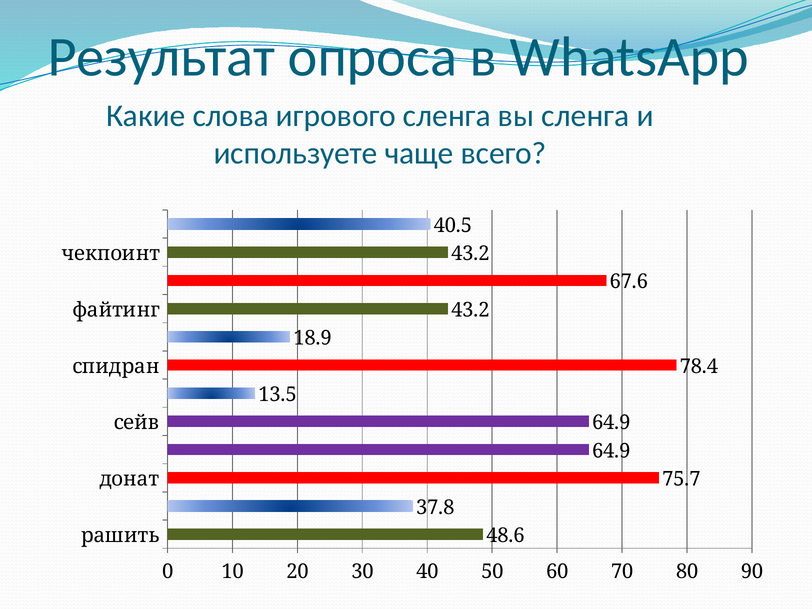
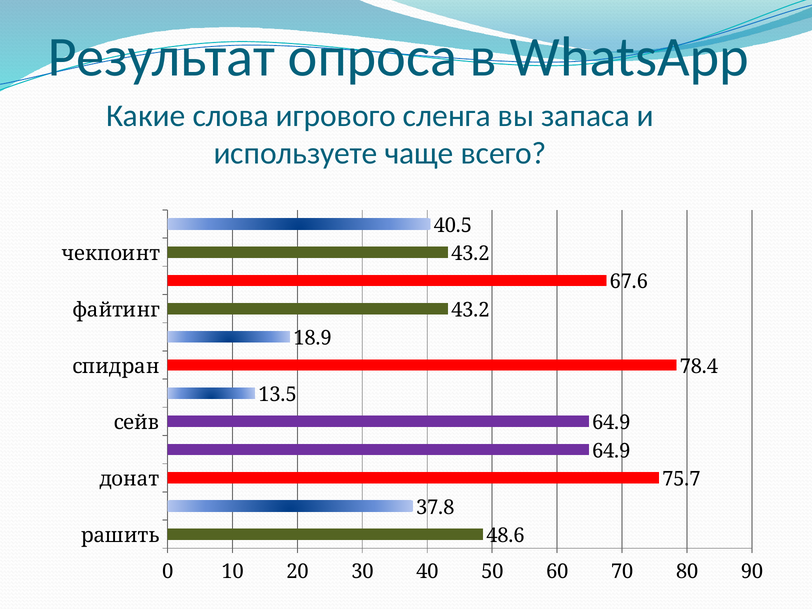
вы сленга: сленга -> запаса (585, 116)
